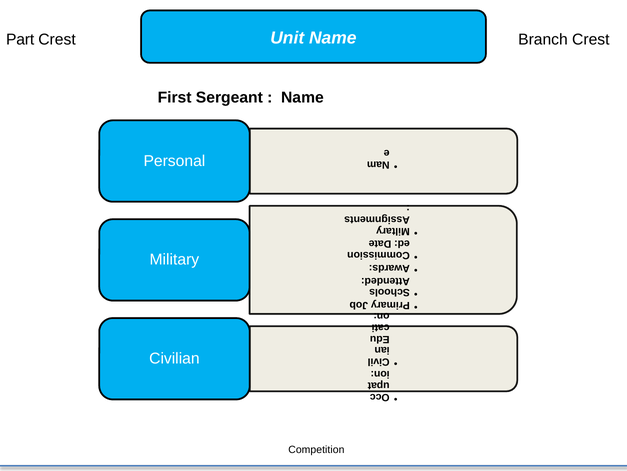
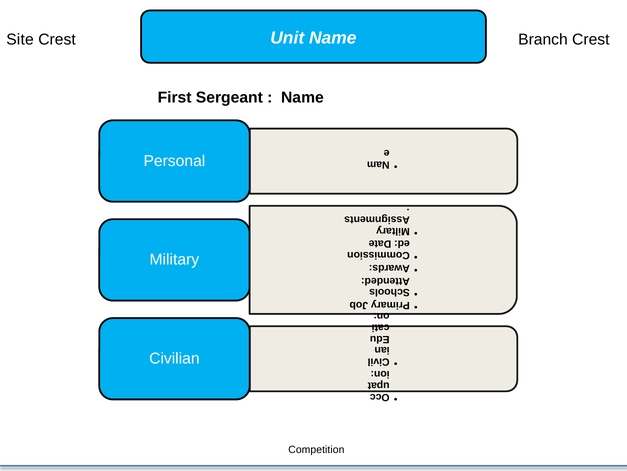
Part: Part -> Site (20, 40)
